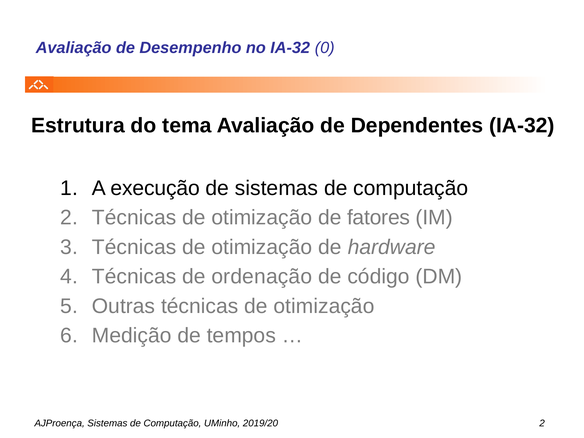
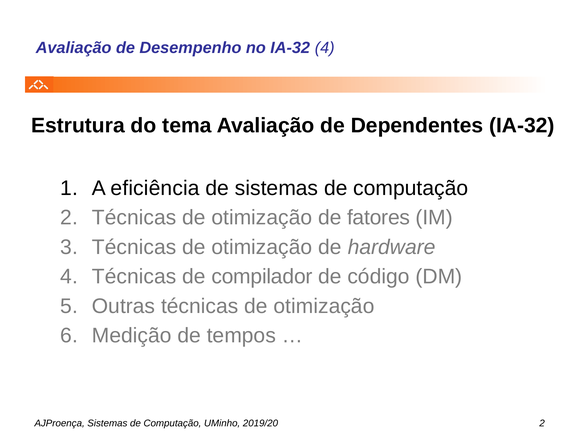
IA-32 0: 0 -> 4 (325, 48)
execução: execução -> eficiência (155, 188)
ordenação: ordenação -> compilador (262, 277)
